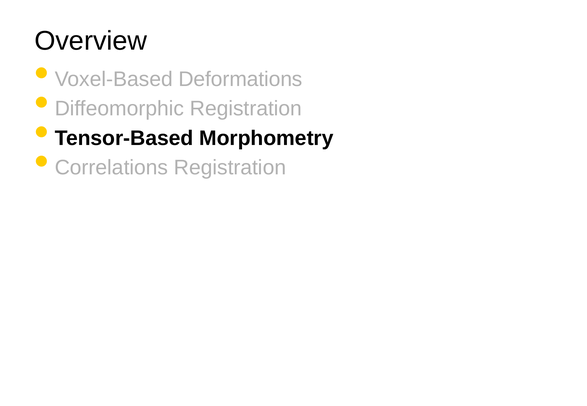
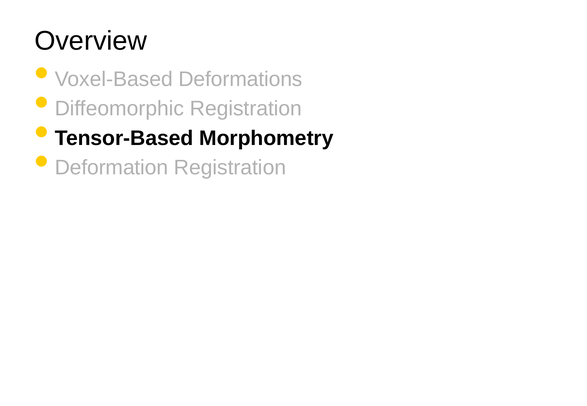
Correlations: Correlations -> Deformation (111, 168)
